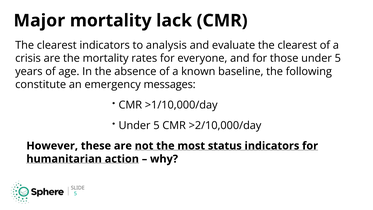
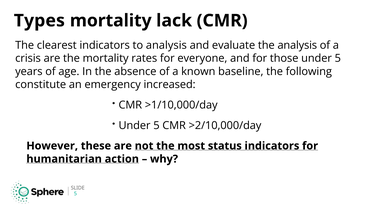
Major: Major -> Types (39, 21)
evaluate the clearest: clearest -> analysis (297, 45)
messages: messages -> increased (170, 85)
